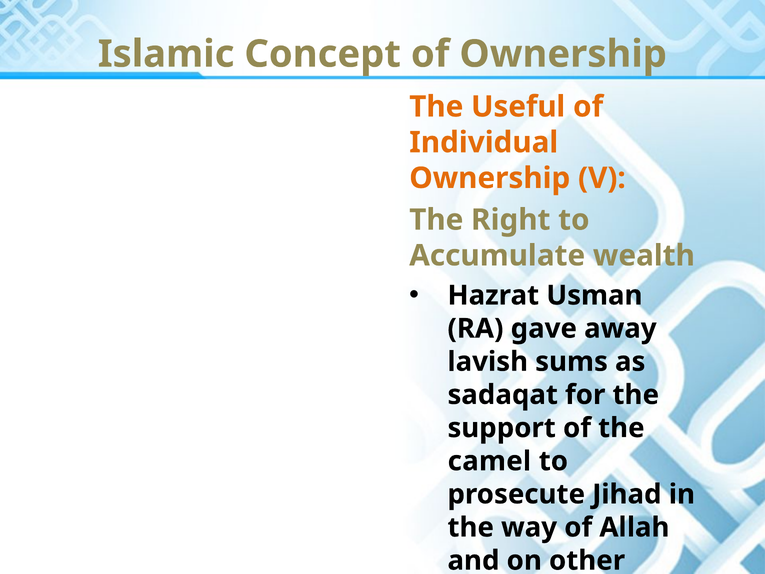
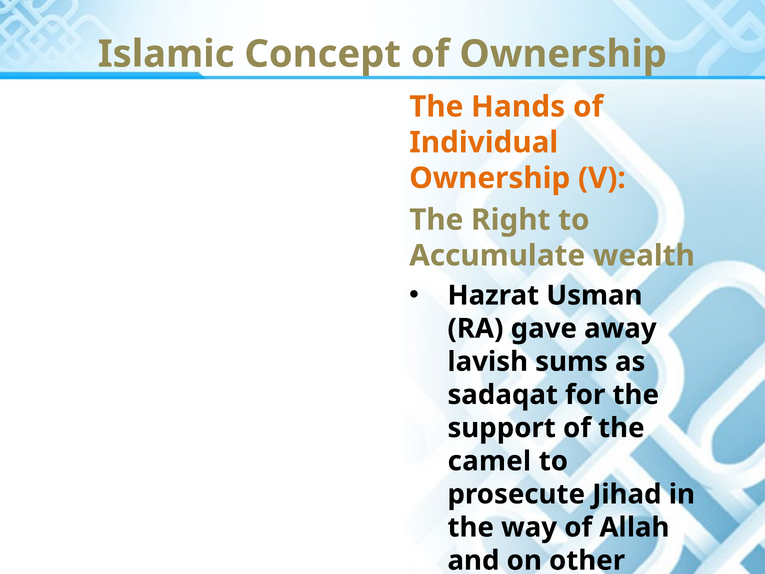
Useful: Useful -> Hands (518, 107)
